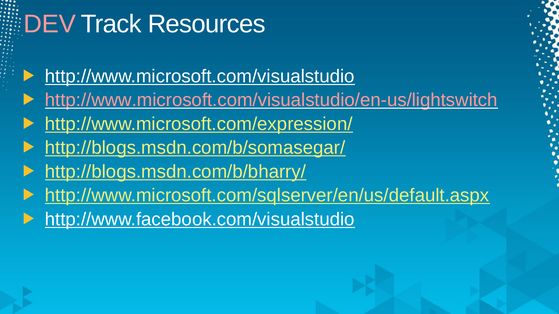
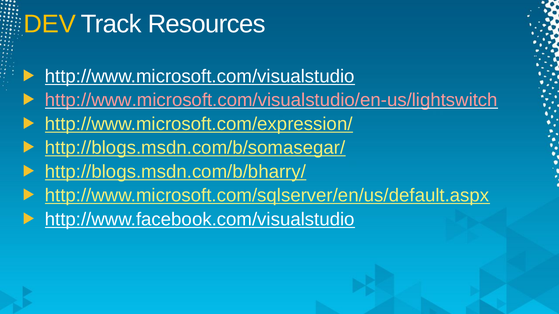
DEV colour: pink -> yellow (50, 24)
